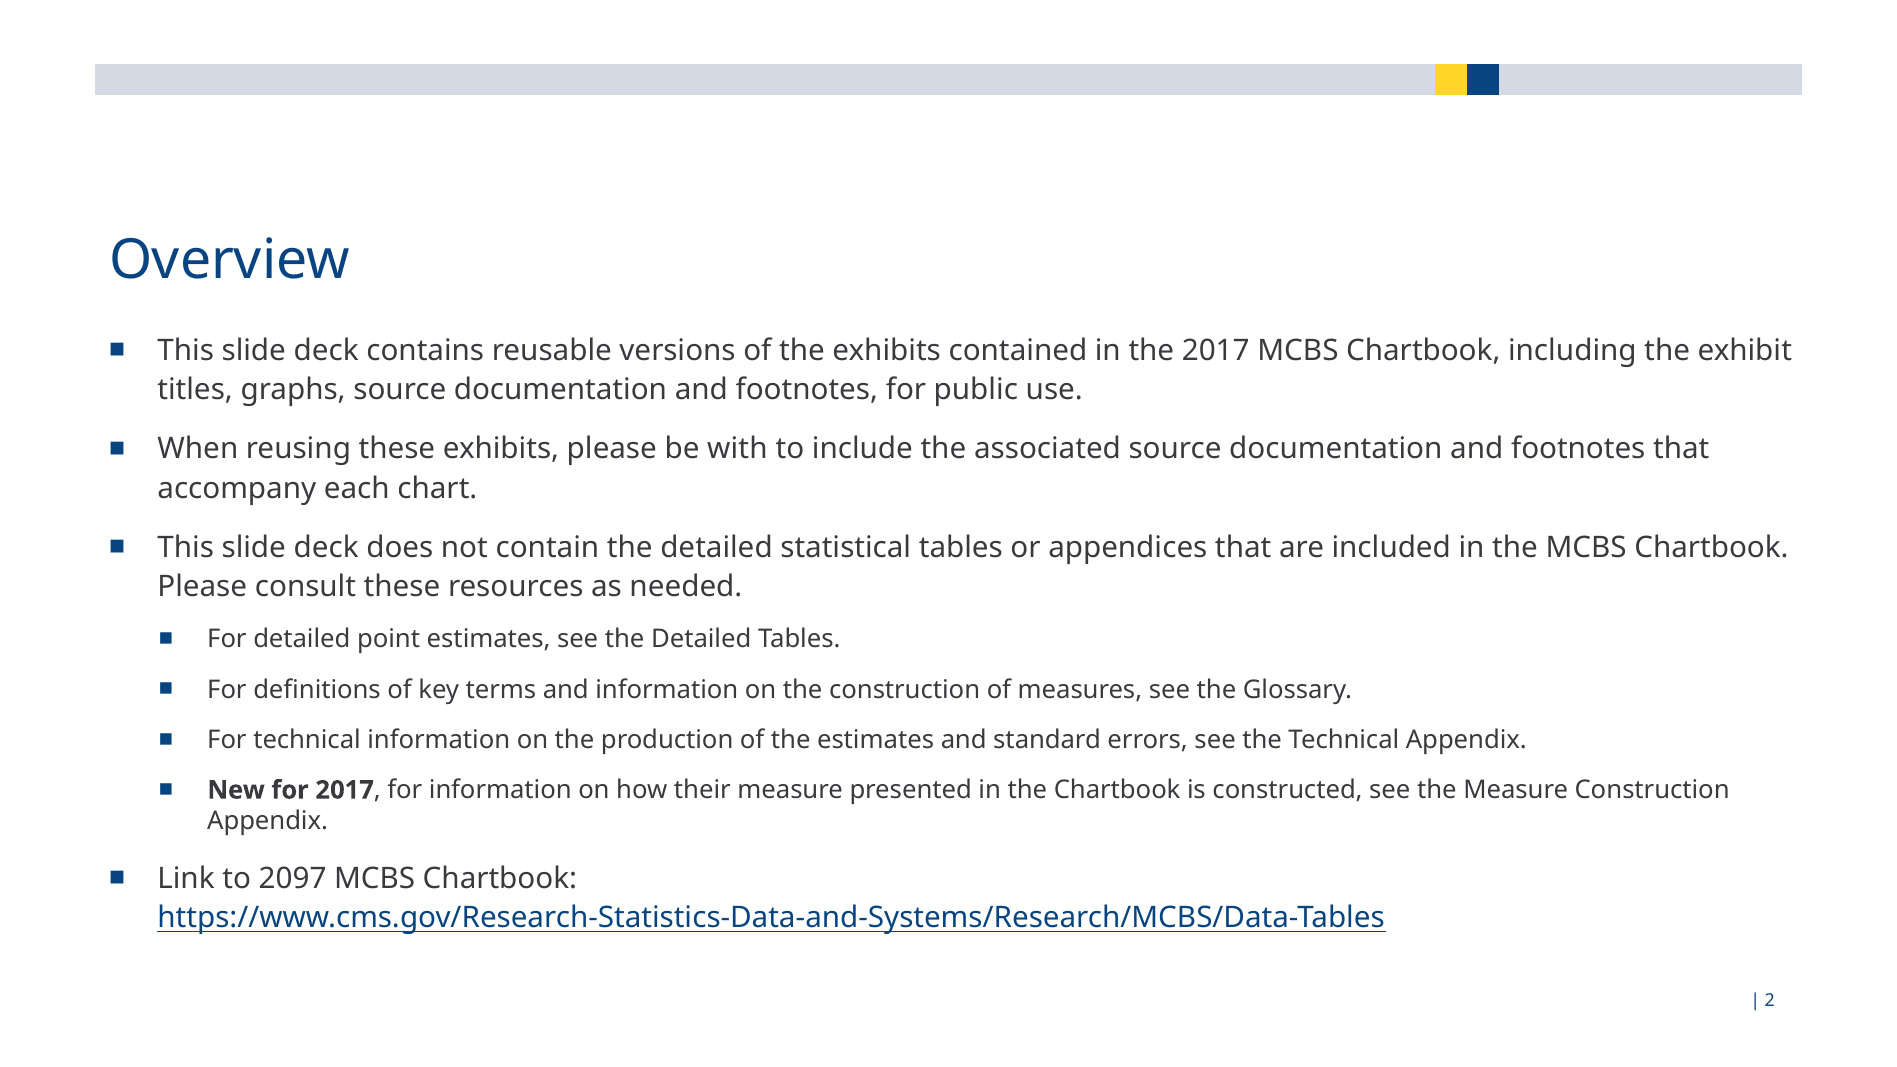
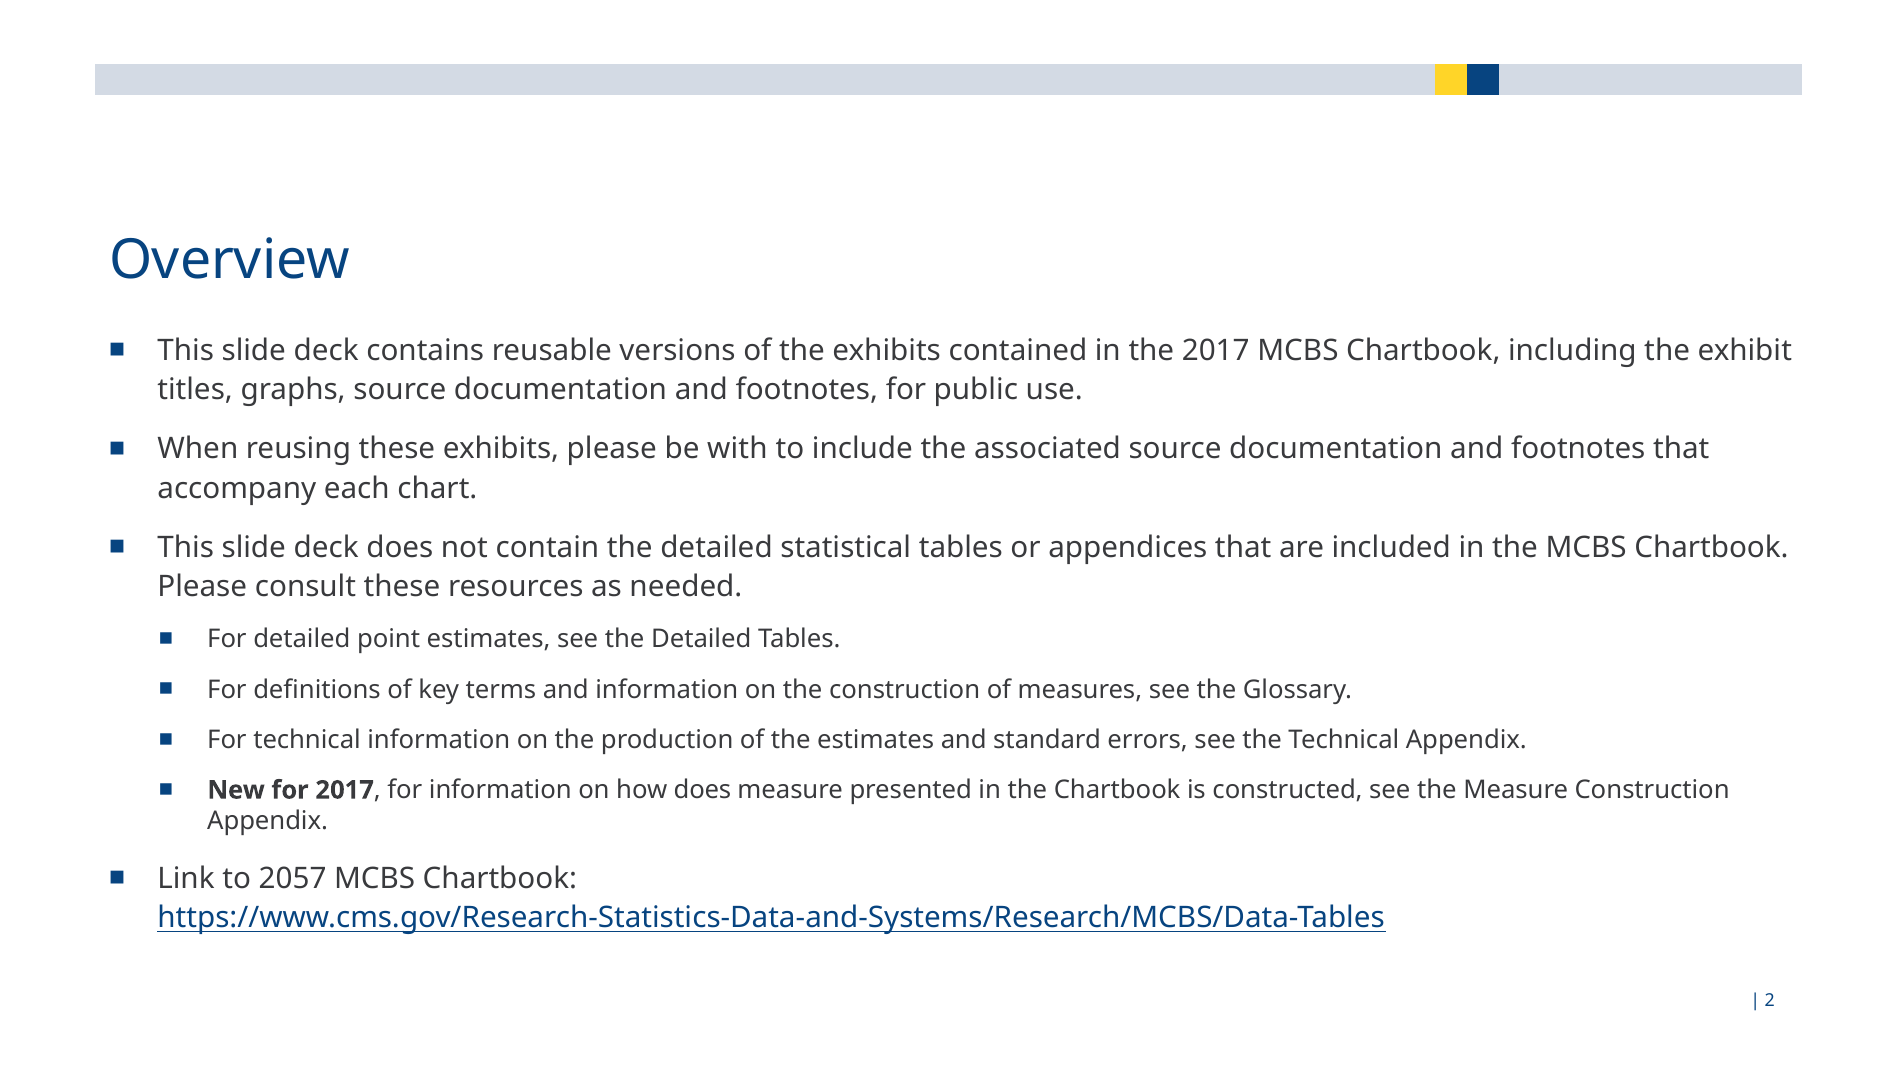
how their: their -> does (702, 790)
2097: 2097 -> 2057 (293, 878)
